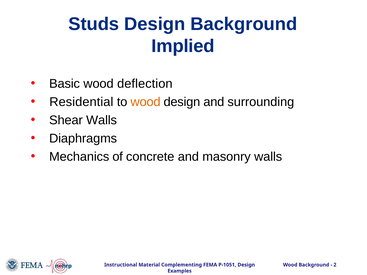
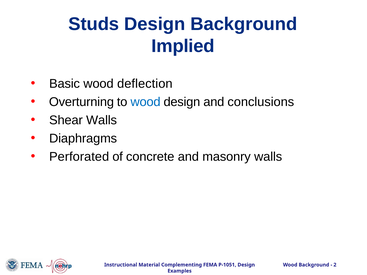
Residential: Residential -> Overturning (81, 102)
wood colour: orange -> blue (146, 102)
surrounding: surrounding -> conclusions (261, 102)
Mechanics: Mechanics -> Perforated (79, 157)
